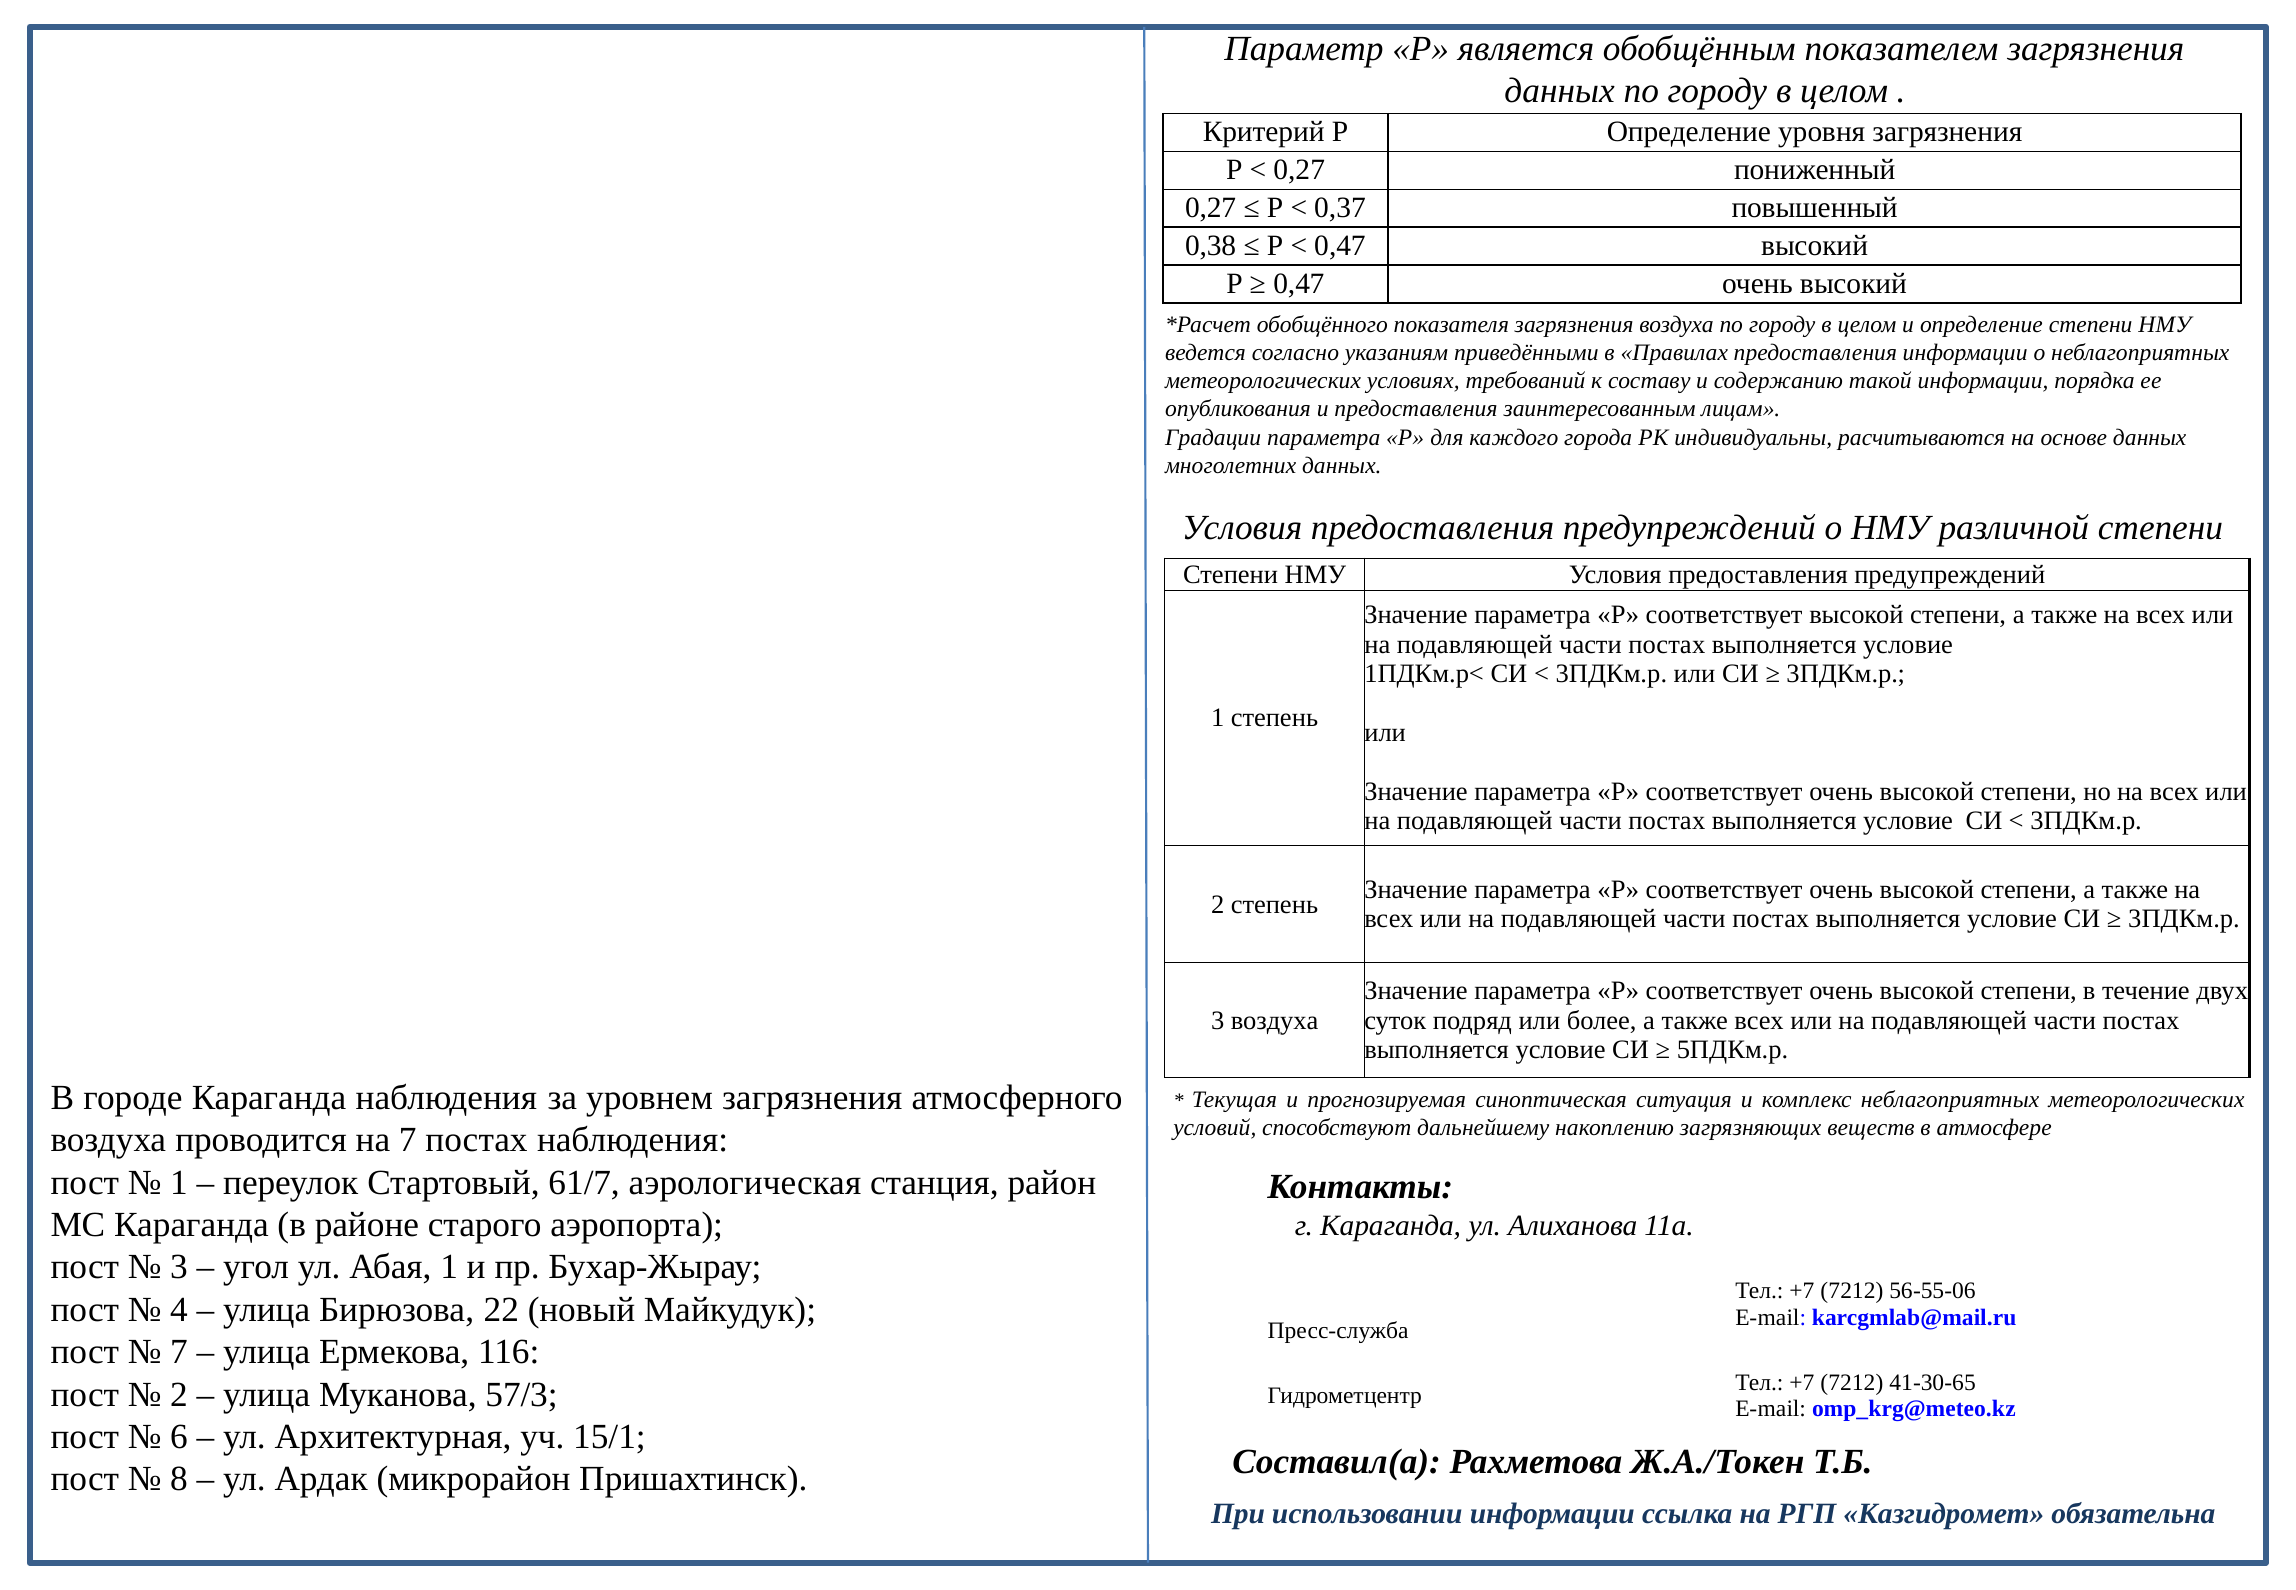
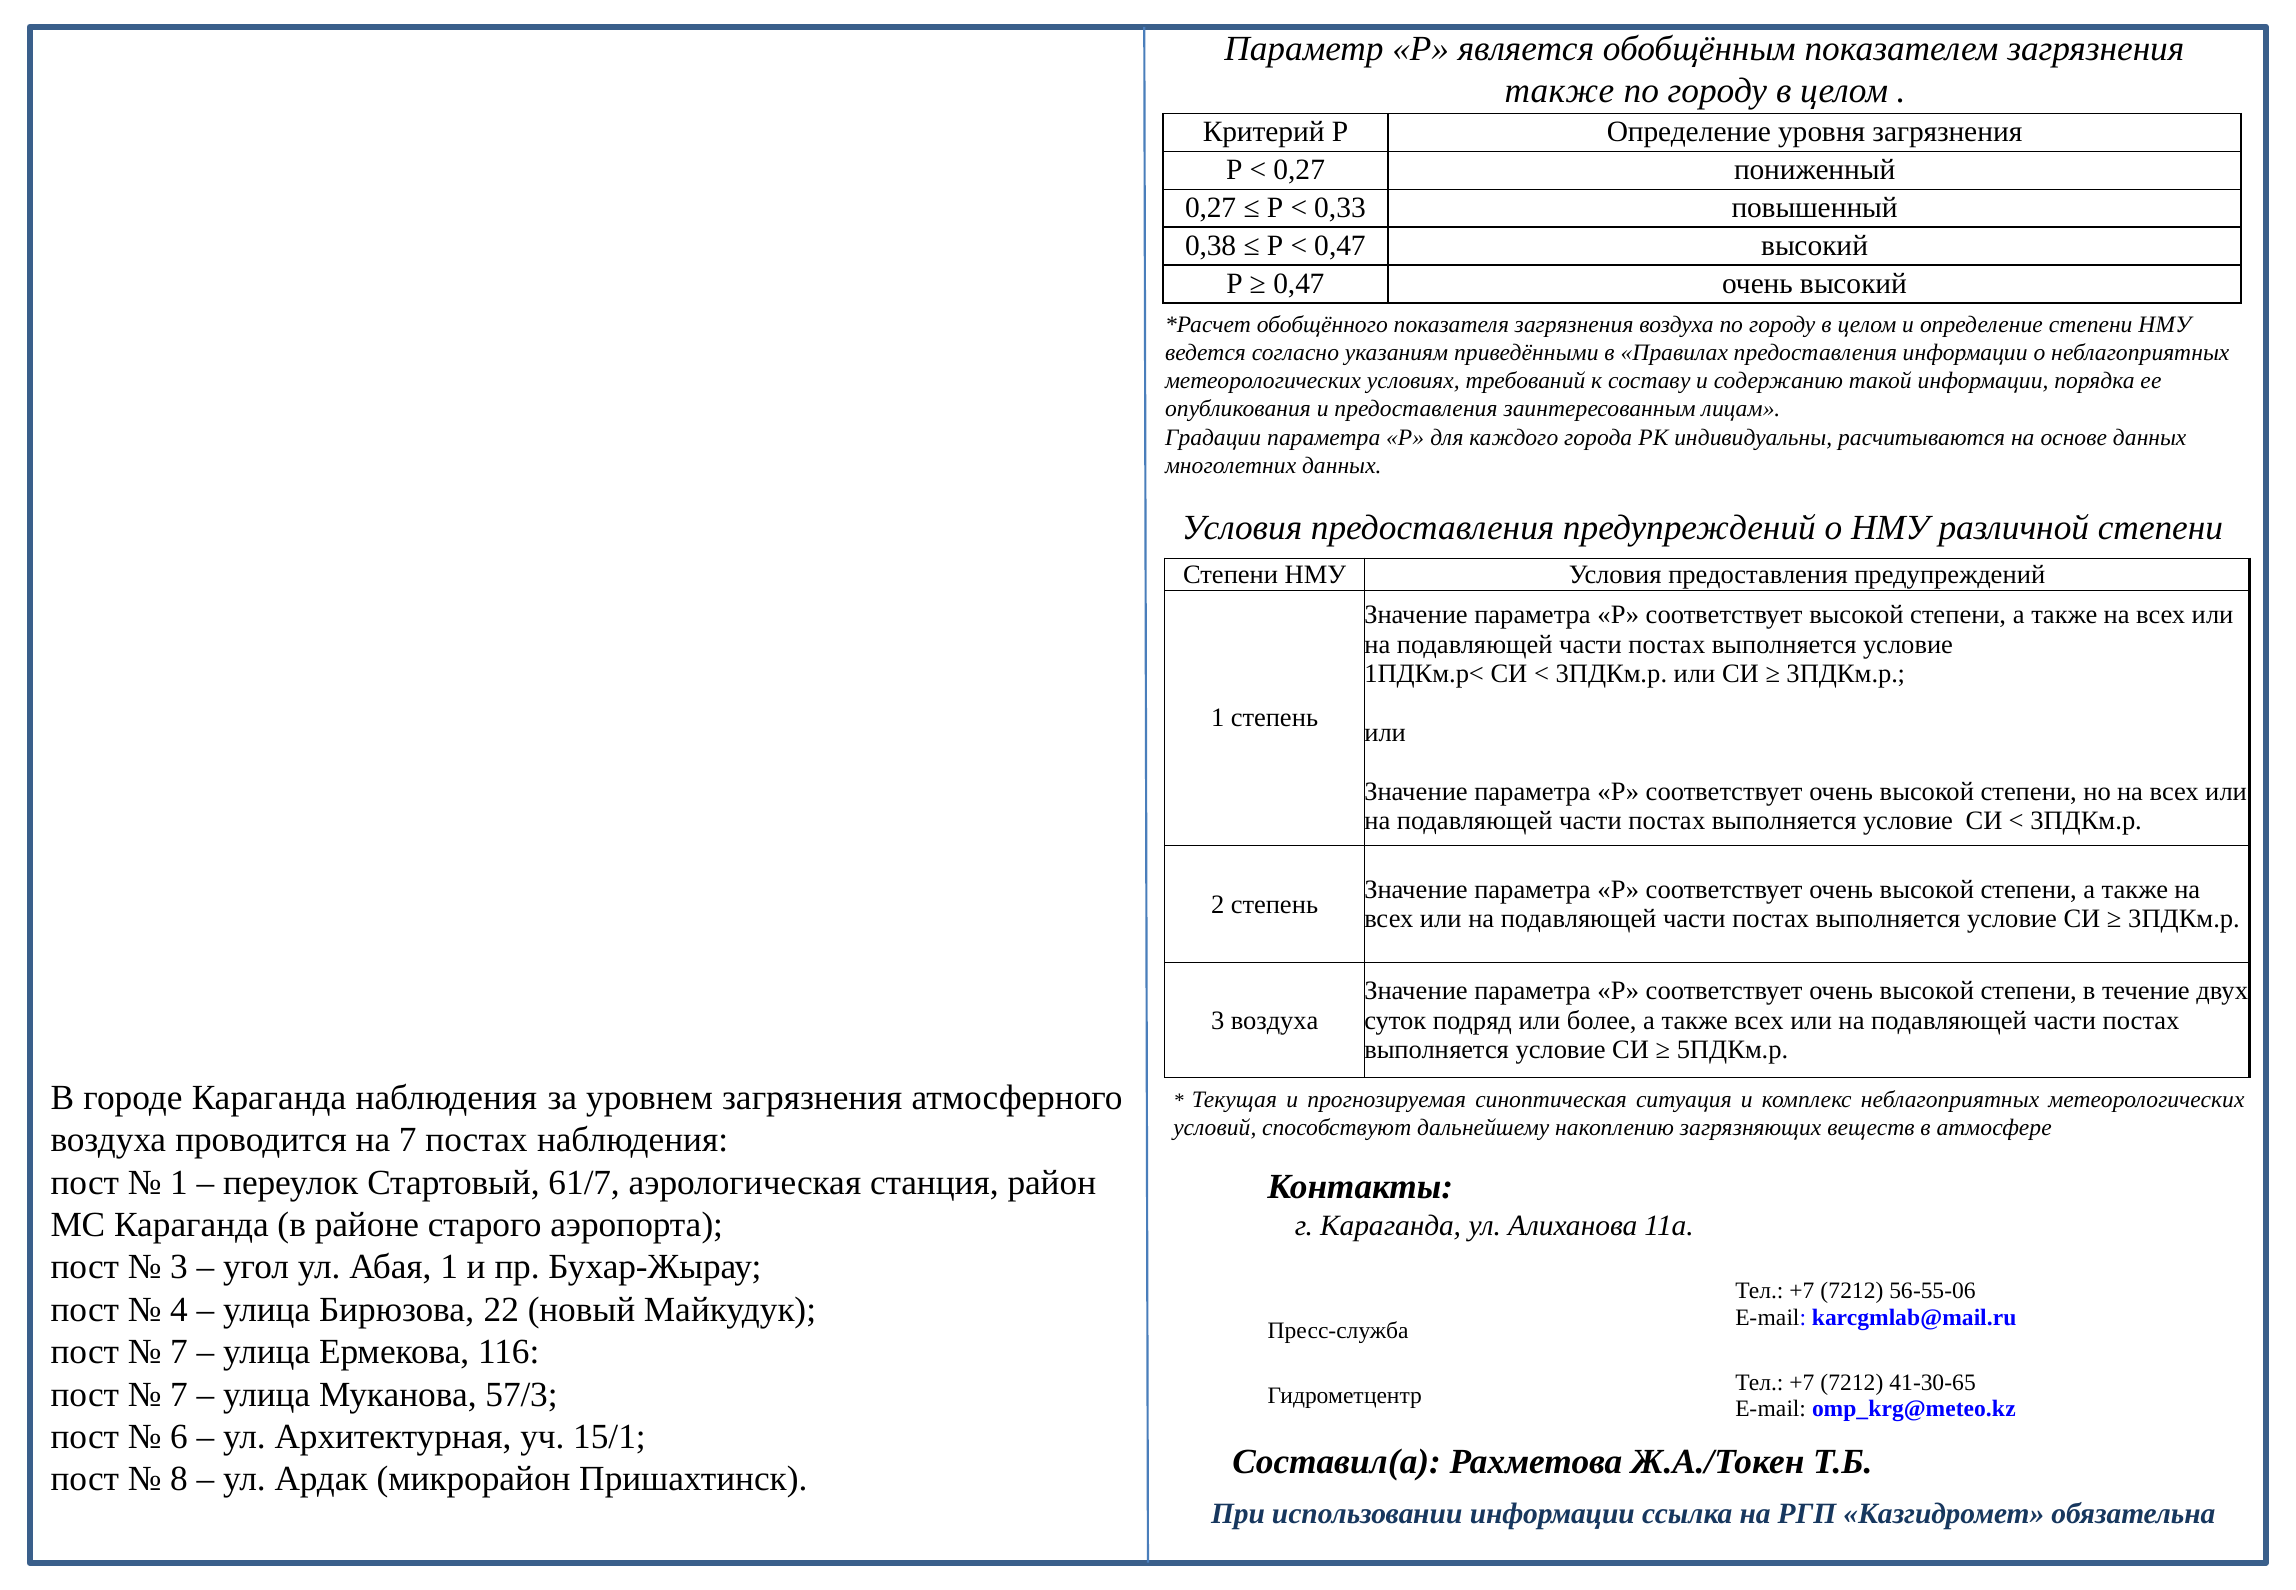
данных: данных -> также (1559, 91)
0,37: 0,37 -> 0,33 (1340, 208)
2: 2 -> 7 (179, 1394)
